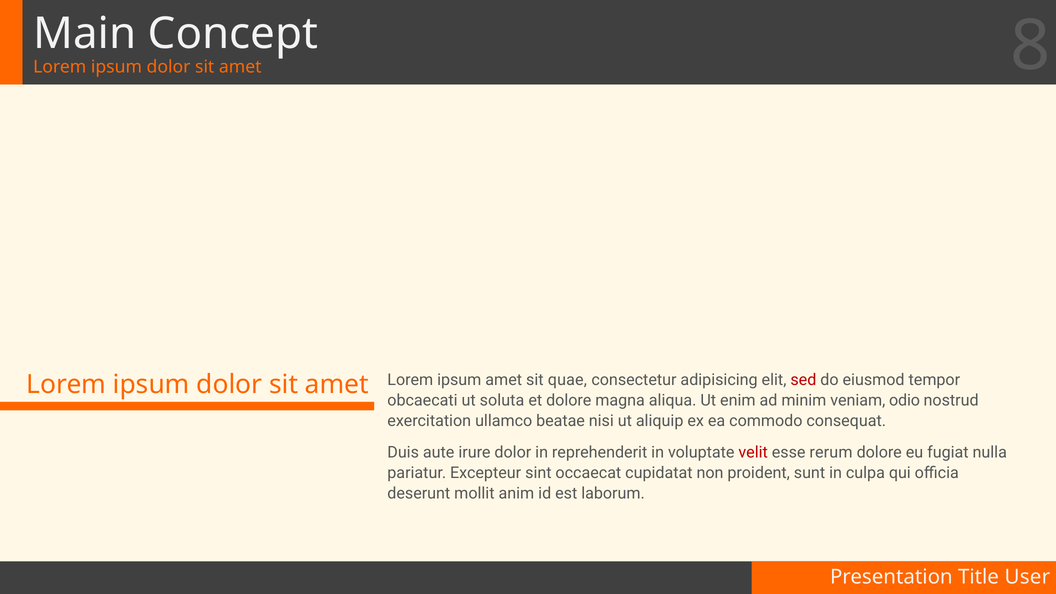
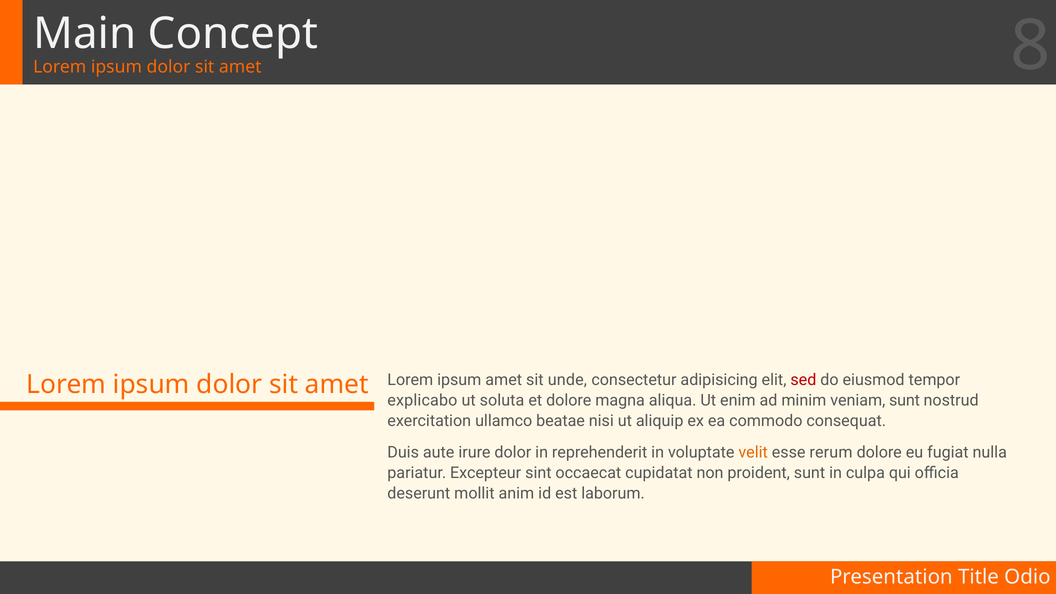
quae: quae -> unde (567, 380)
obcaecati: obcaecati -> explicabo (422, 400)
veniam odio: odio -> sunt (905, 400)
velit colour: red -> orange (753, 452)
User: User -> Odio (1027, 577)
